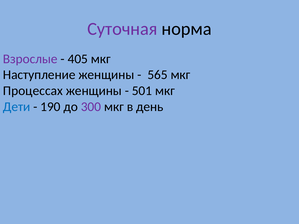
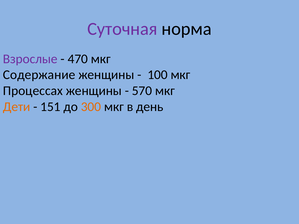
405: 405 -> 470 (78, 59)
Наступление: Наступление -> Содержание (39, 75)
565: 565 -> 100 (158, 75)
501: 501 -> 570 (142, 91)
Дети colour: blue -> orange (17, 107)
190: 190 -> 151 (50, 107)
300 colour: purple -> orange (91, 107)
